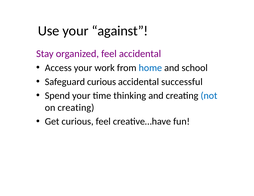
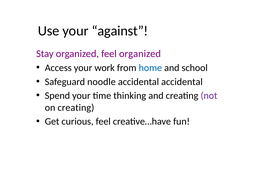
feel accidental: accidental -> organized (140, 54)
Safeguard curious: curious -> noodle (101, 82)
accidental successful: successful -> accidental (182, 82)
not colour: blue -> purple (209, 96)
